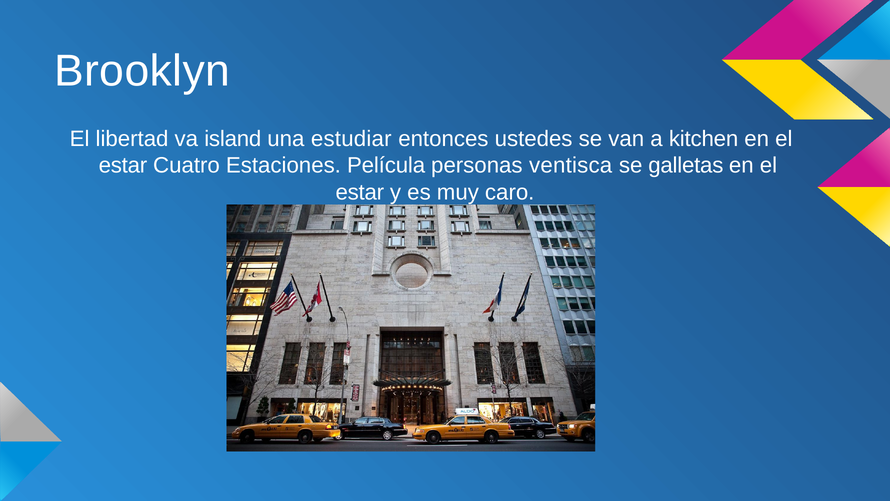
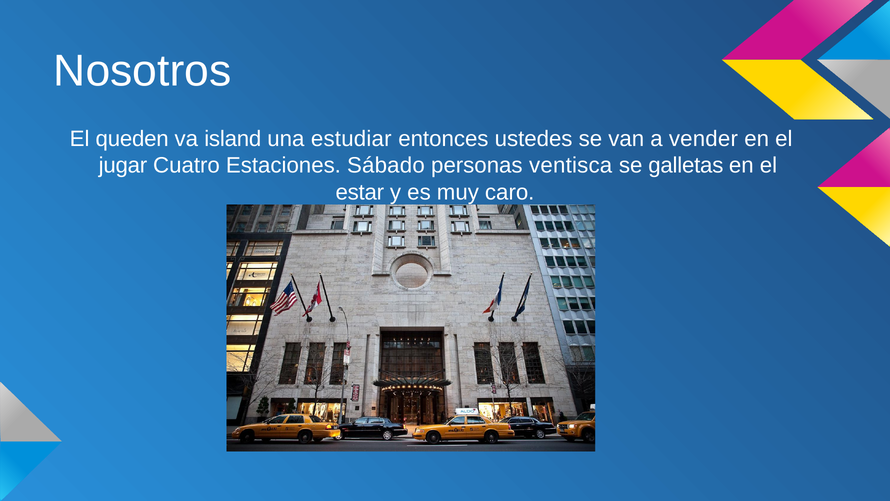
Brooklyn: Brooklyn -> Nosotros (142, 71)
libertad: libertad -> queden (132, 139)
kitchen: kitchen -> vender (703, 139)
estar: estar -> jugar (123, 166)
Película: Película -> Sábado (386, 166)
